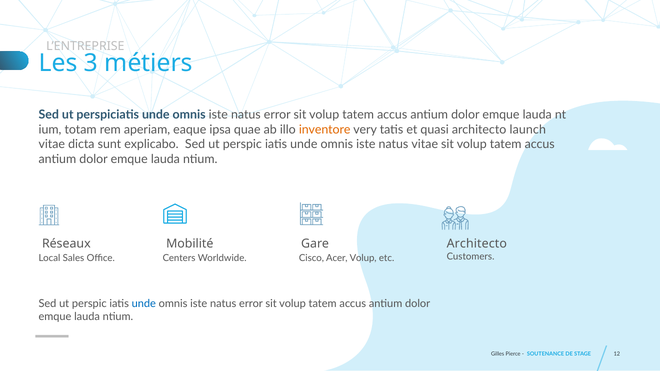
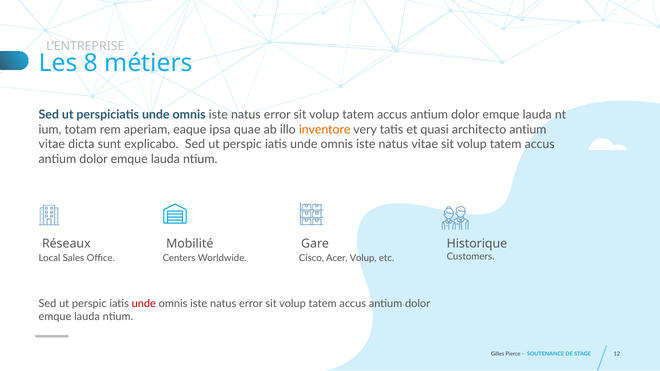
3: 3 -> 8 (91, 63)
architecto launch: launch -> antium (528, 130)
Architecto: Architecto -> Historique (477, 244)
unde colour: blue -> red (144, 304)
